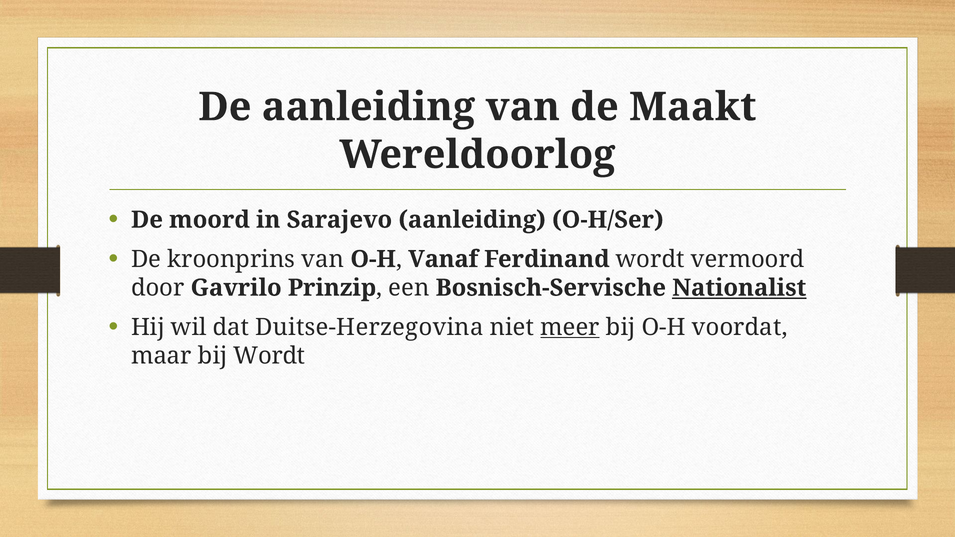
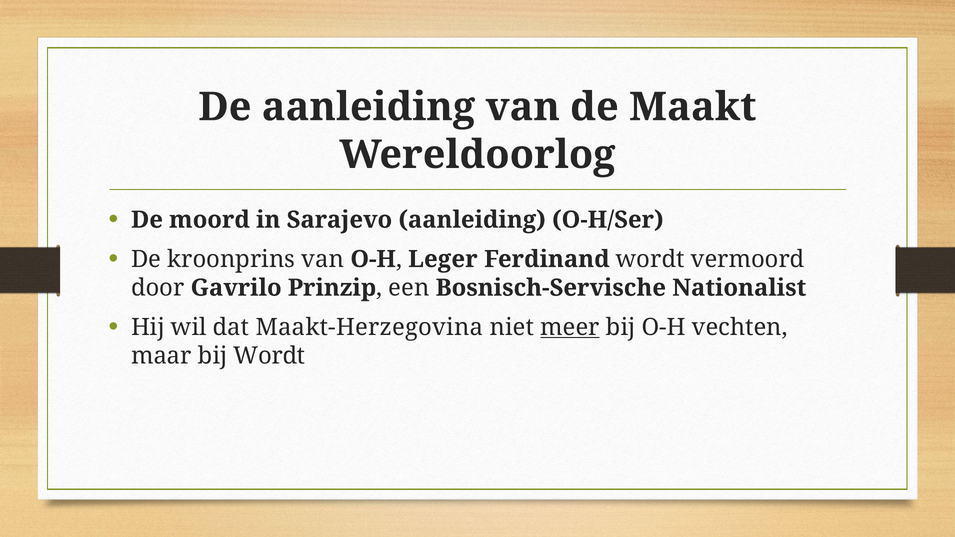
Vanaf: Vanaf -> Leger (443, 259)
Nationalist underline: present -> none (739, 288)
Duitse-Herzegovina: Duitse-Herzegovina -> Maakt-Herzegovina (369, 327)
voordat: voordat -> vechten (740, 327)
